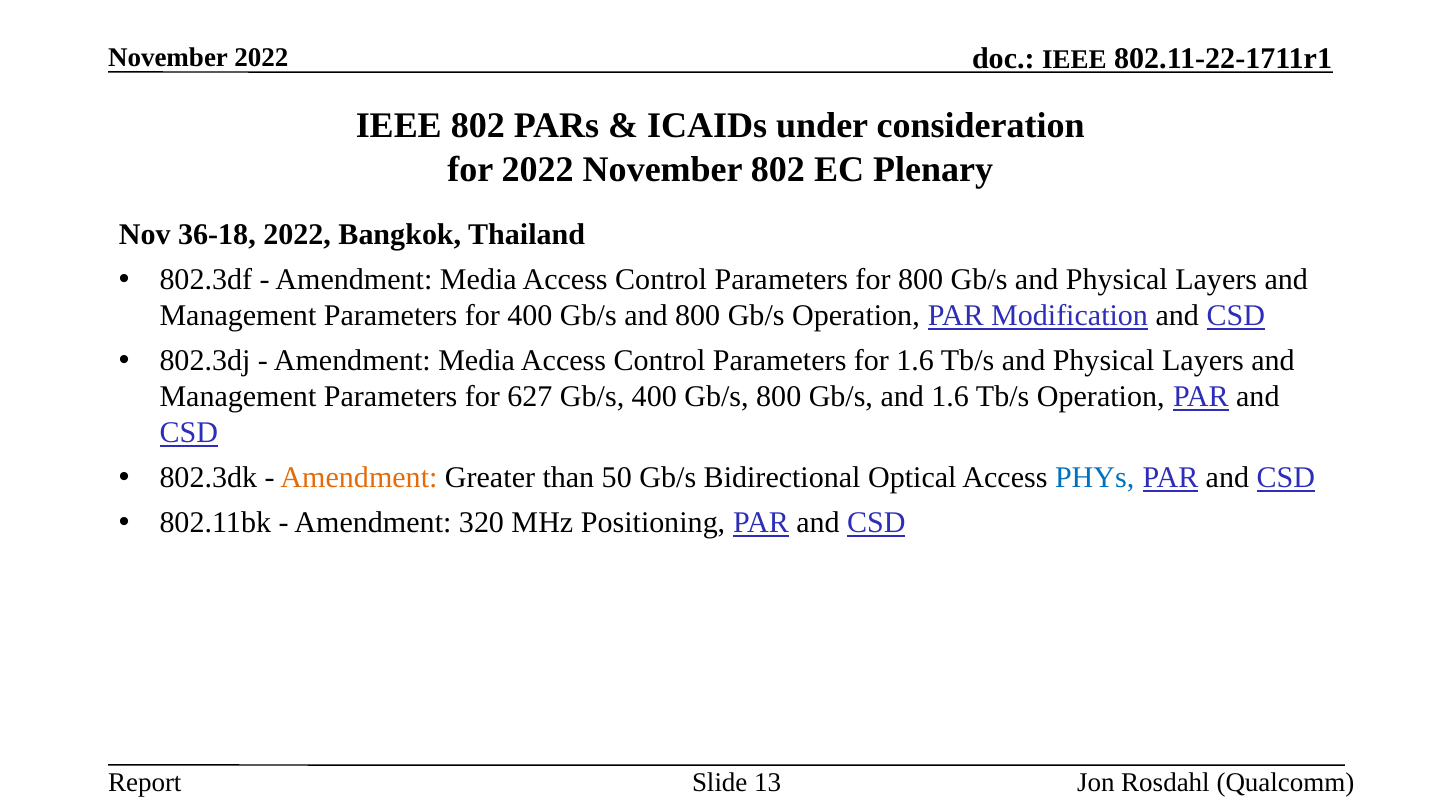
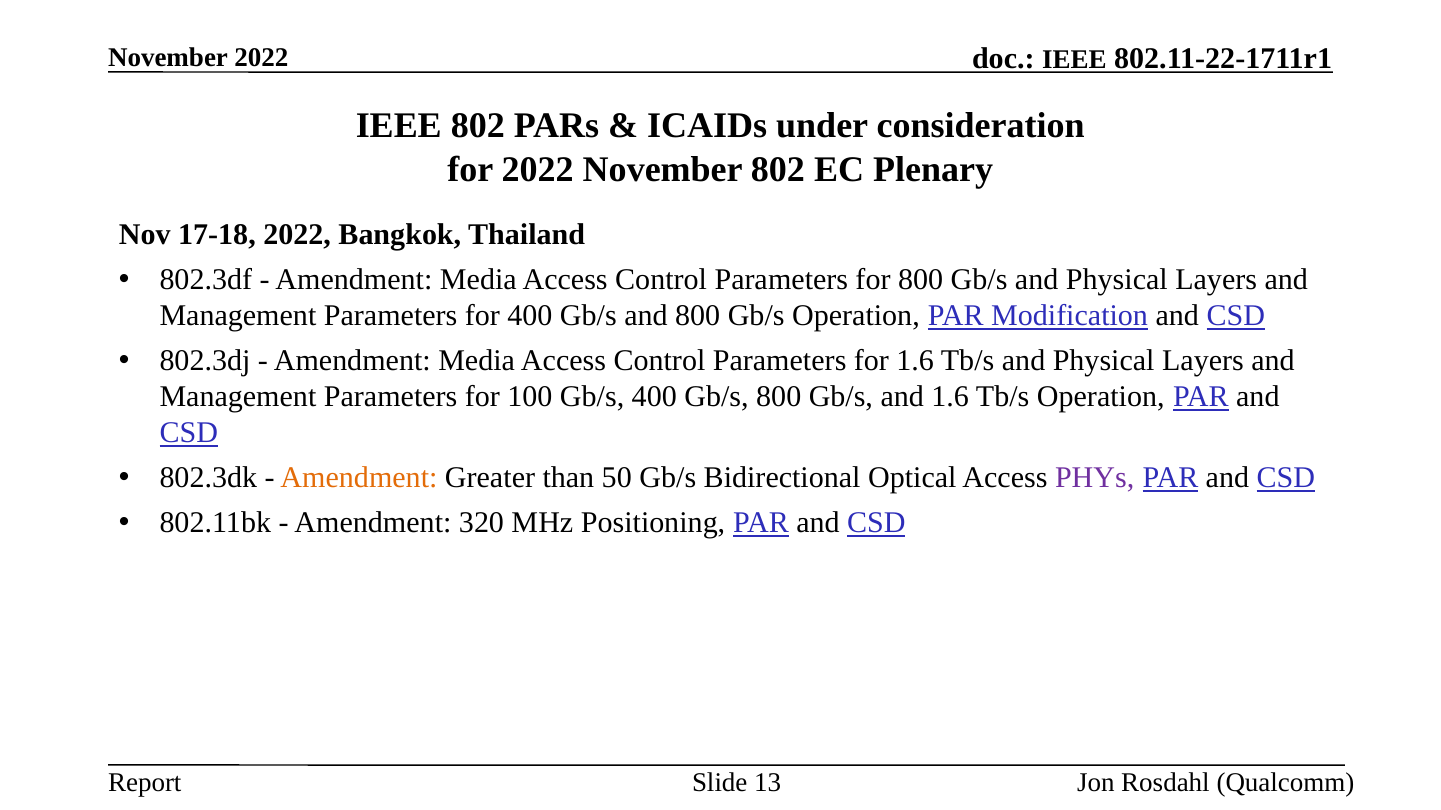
36-18: 36-18 -> 17-18 (217, 235)
627: 627 -> 100 (530, 397)
PHYs colour: blue -> purple (1095, 478)
